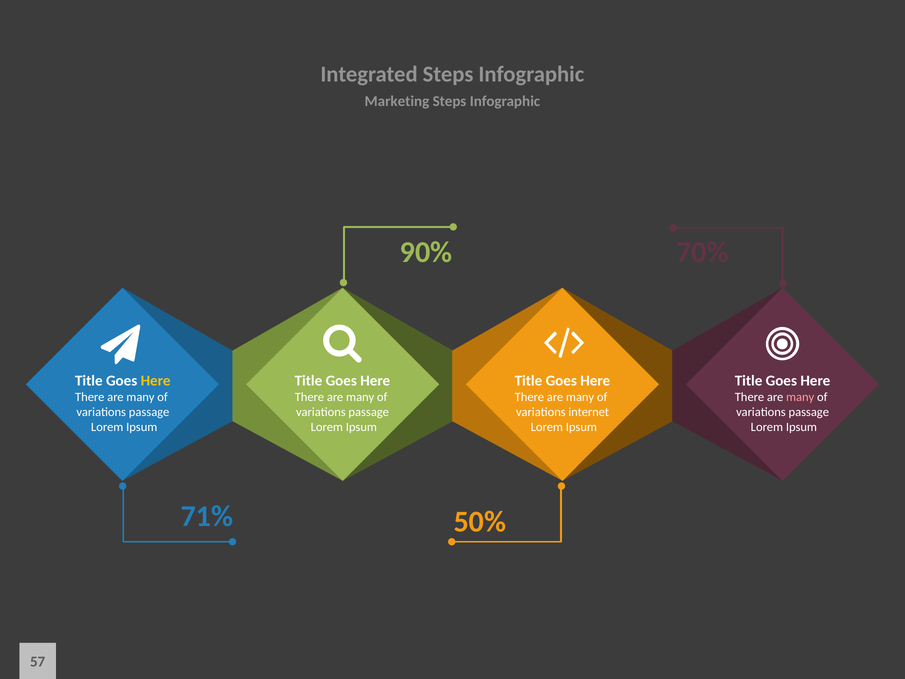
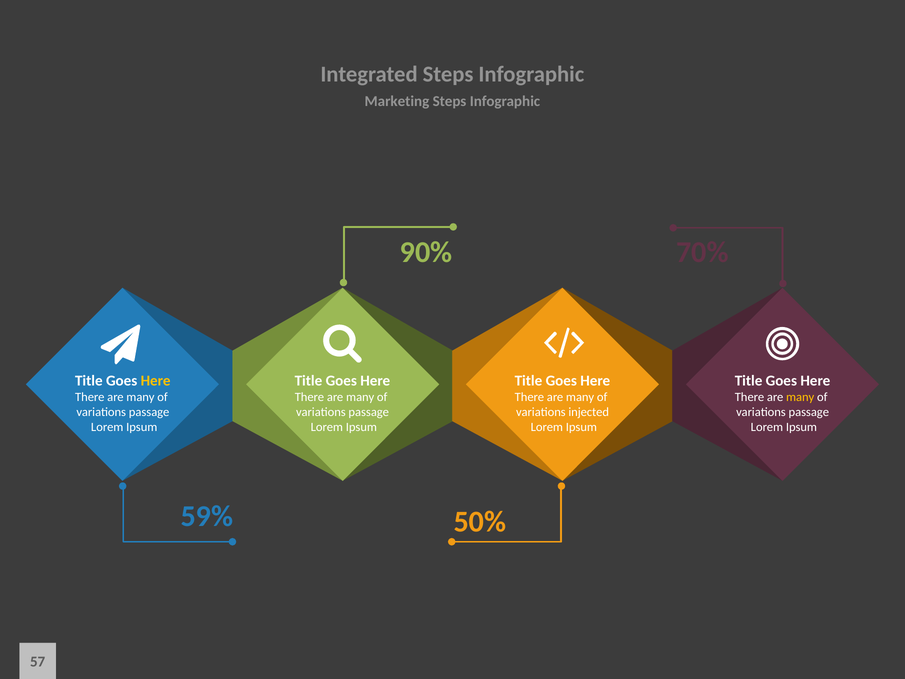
many colour: pink -> yellow (800, 397)
internet: internet -> injected (589, 412)
71%: 71% -> 59% (207, 516)
